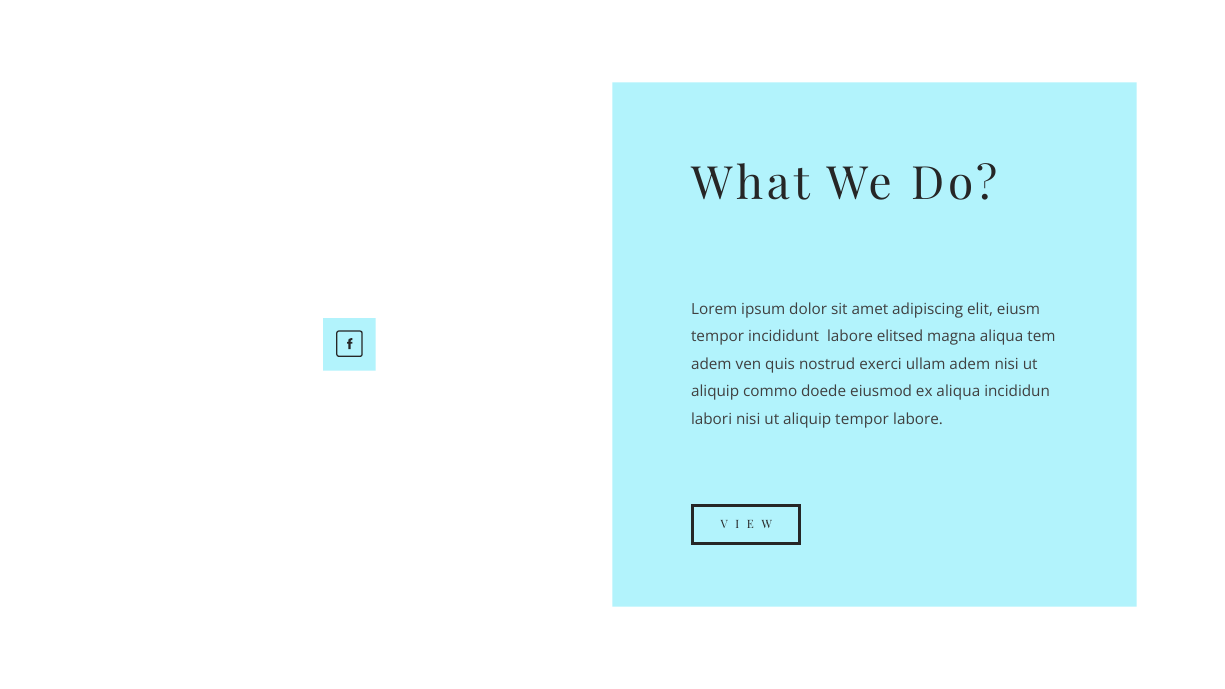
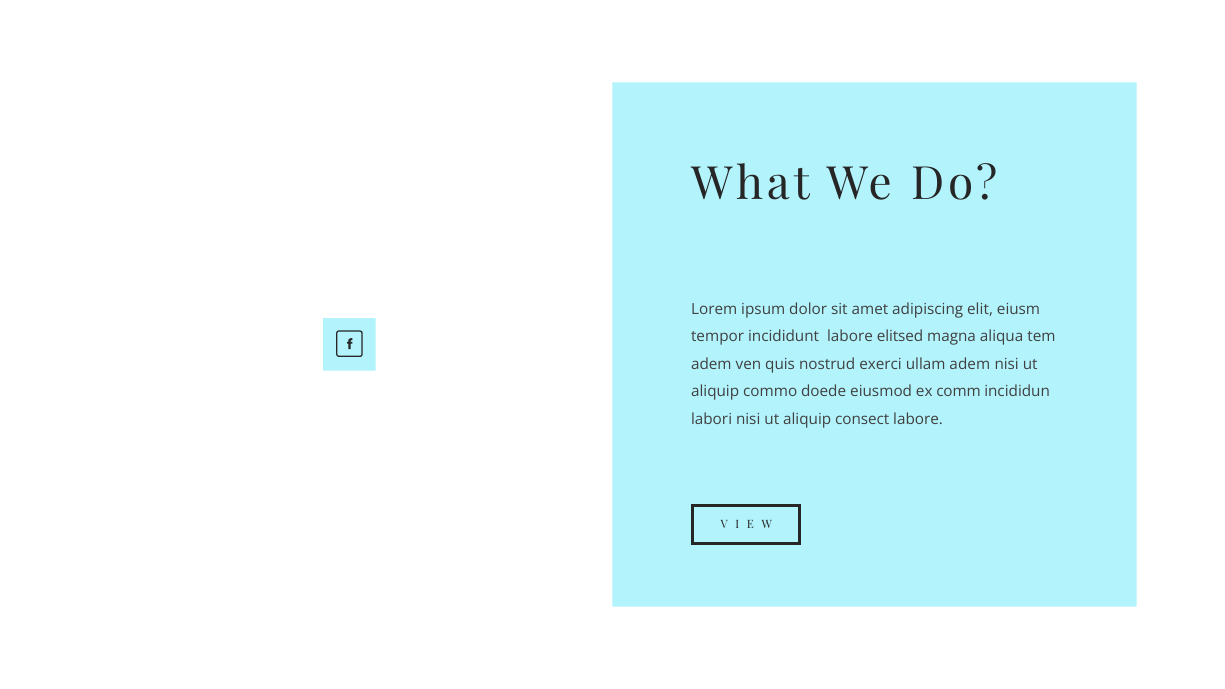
ex aliqua: aliqua -> comm (958, 392)
aliquip tempor: tempor -> consect (862, 419)
